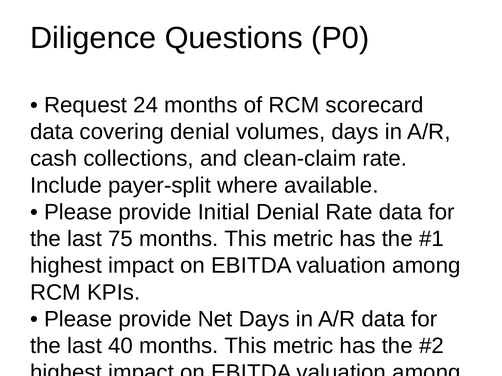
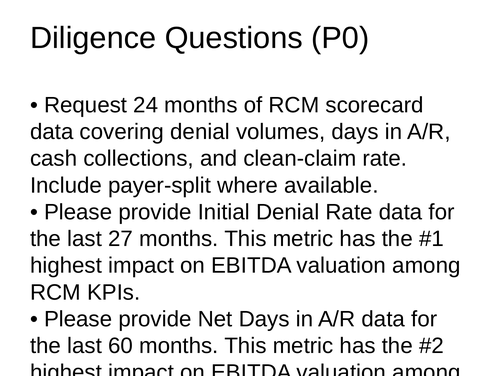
75: 75 -> 27 (121, 239)
40: 40 -> 60 (121, 346)
